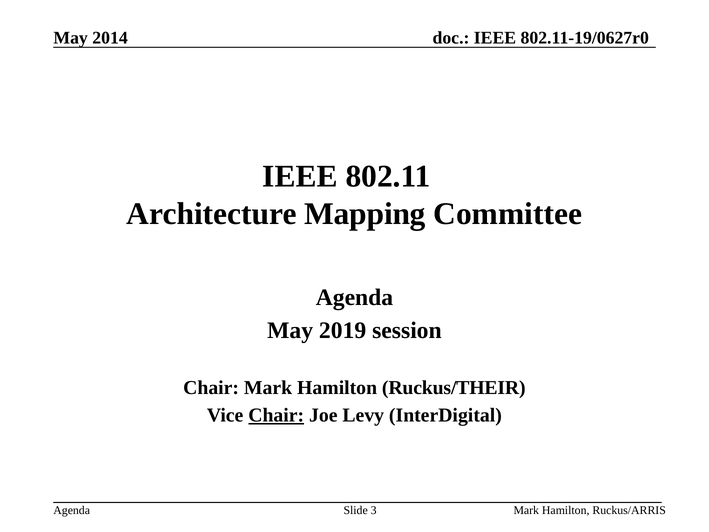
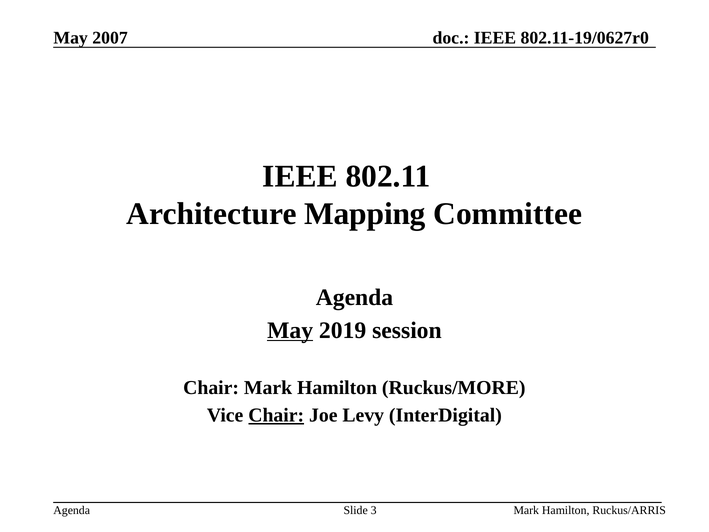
2014: 2014 -> 2007 (110, 38)
May underline: none -> present (290, 330)
Ruckus/THEIR: Ruckus/THEIR -> Ruckus/MORE (454, 387)
